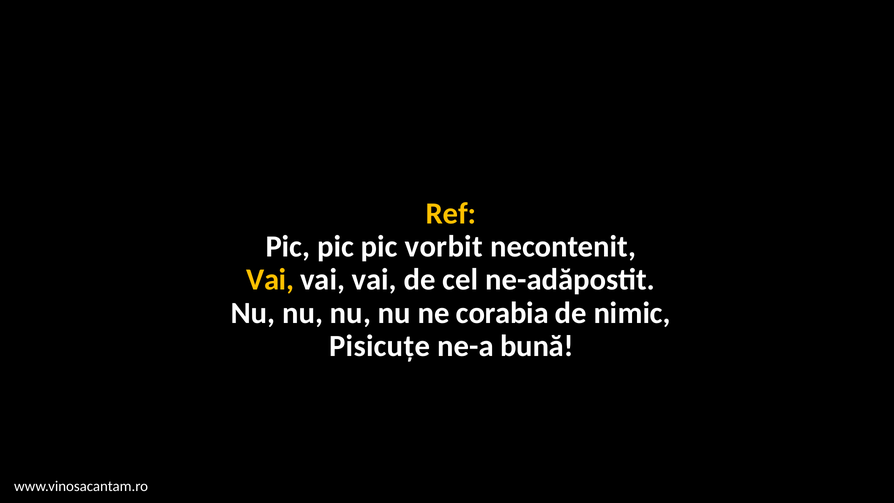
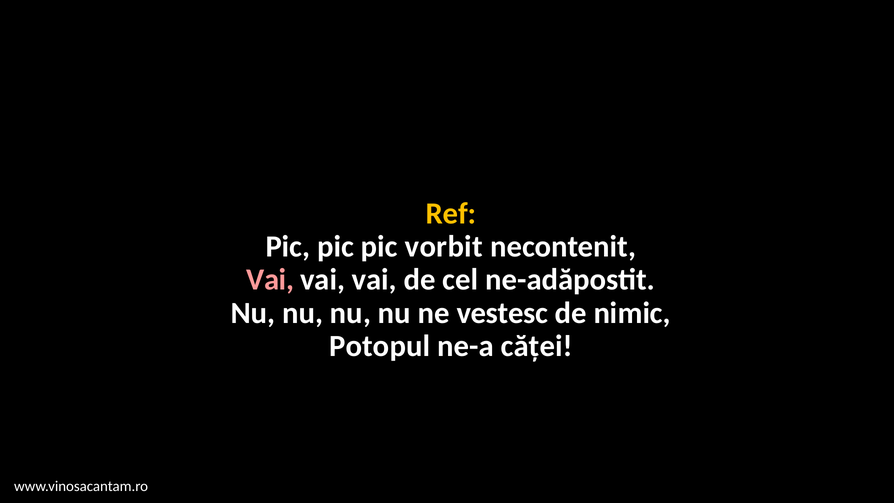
Vai colour: yellow -> pink (270, 280)
corabia: corabia -> vestesc (502, 313)
Pisicuțe: Pisicuțe -> Potopul (380, 346)
bună: bună -> căței (537, 346)
